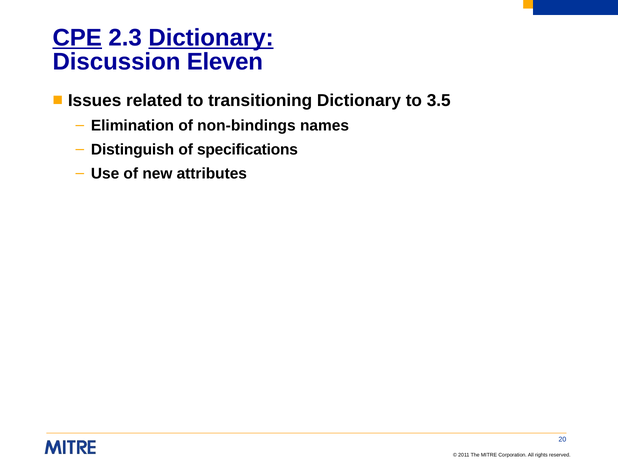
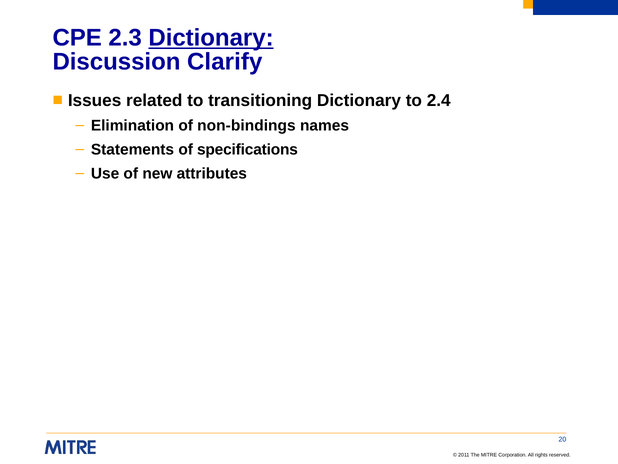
CPE underline: present -> none (77, 38)
Eleven: Eleven -> Clarify (225, 62)
3.5: 3.5 -> 2.4 (439, 100)
Distinguish: Distinguish -> Statements (133, 149)
